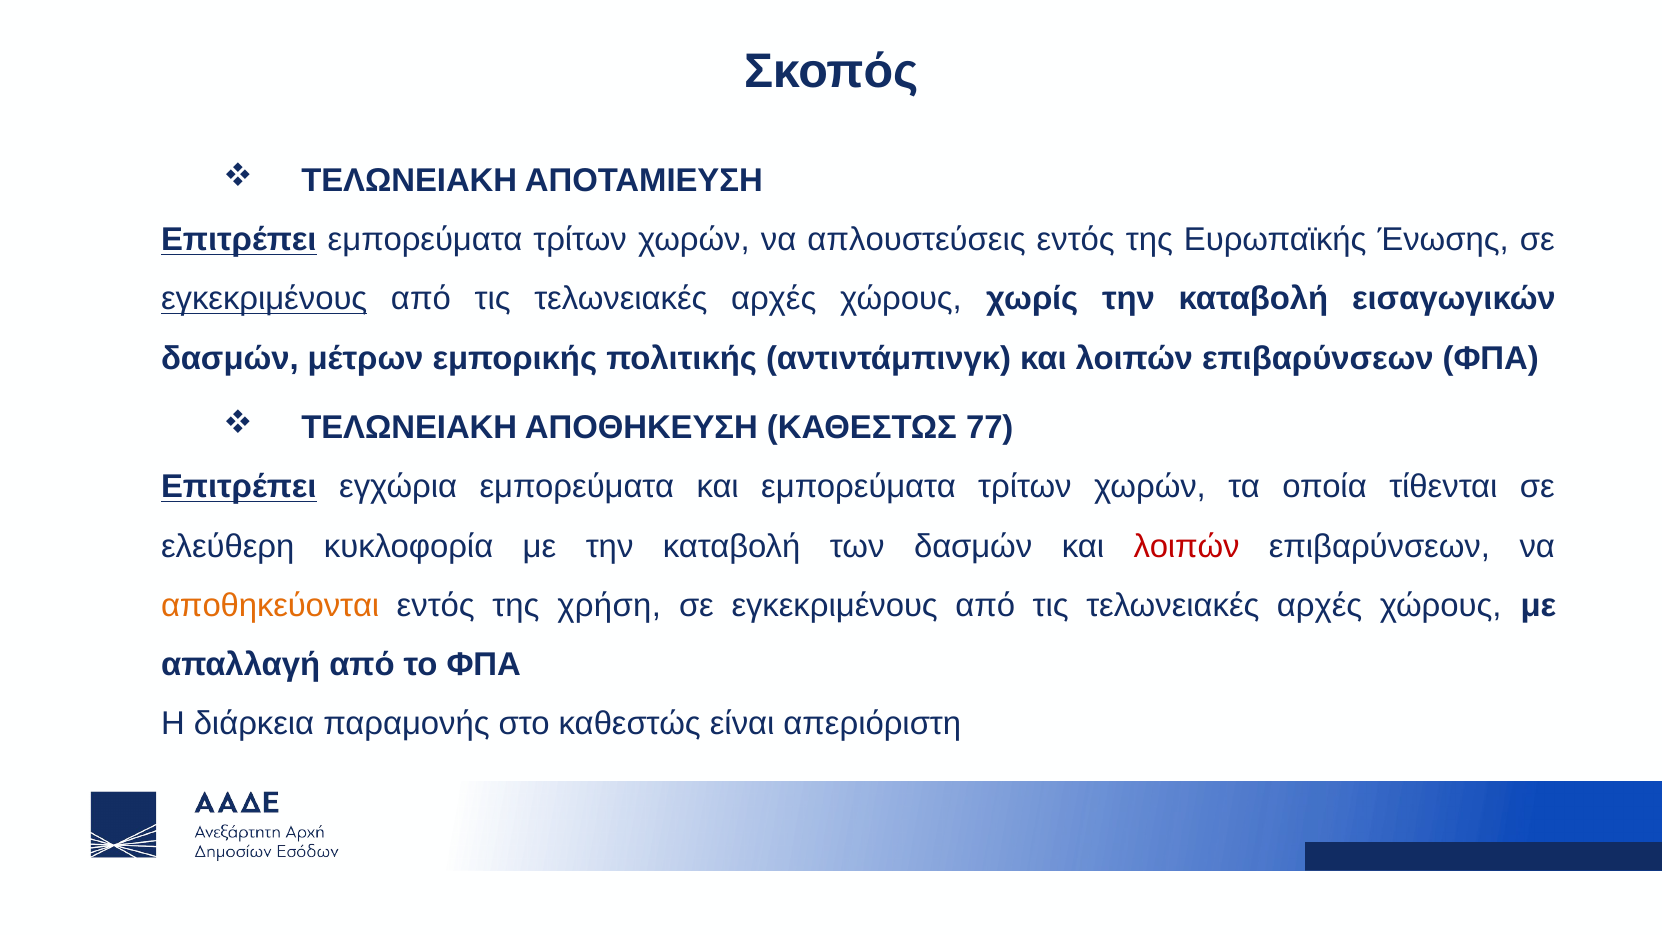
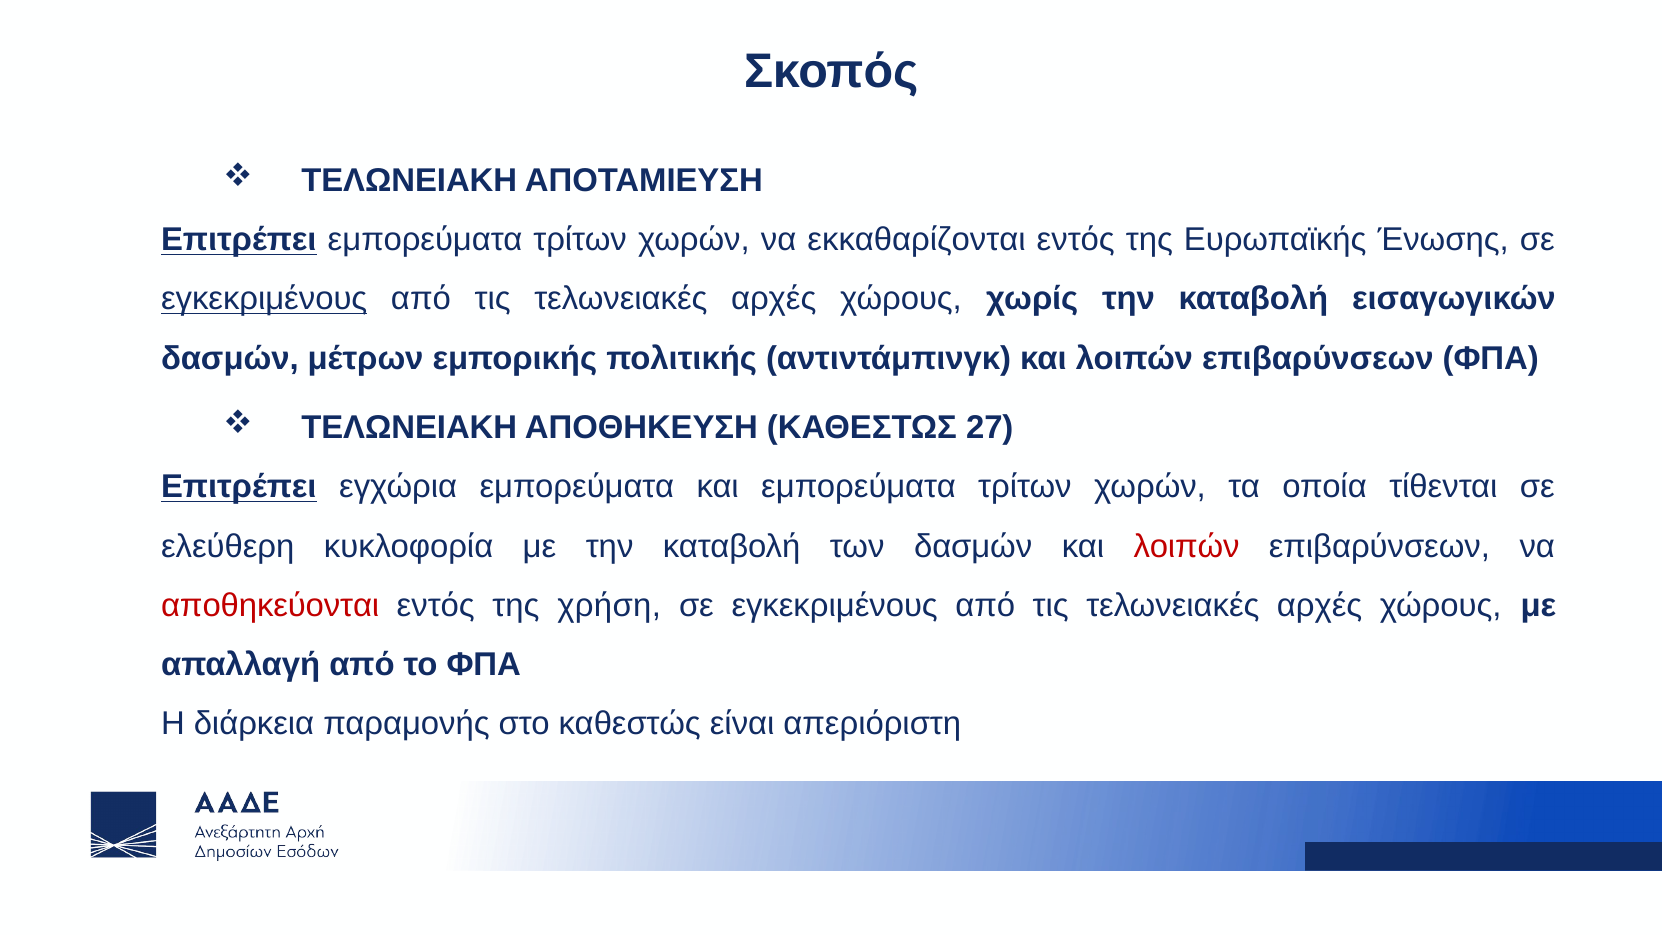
απλουστεύσεις: απλουστεύσεις -> εκκαθαρίζονται (917, 240)
77: 77 -> 27 (990, 428)
αποθηκεύονται colour: orange -> red (270, 605)
